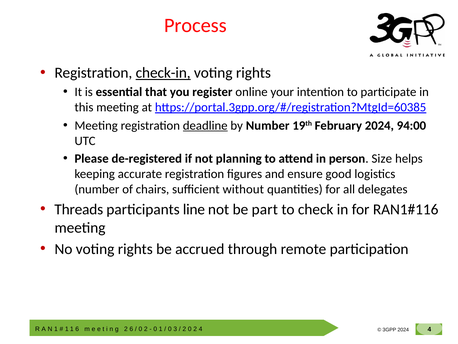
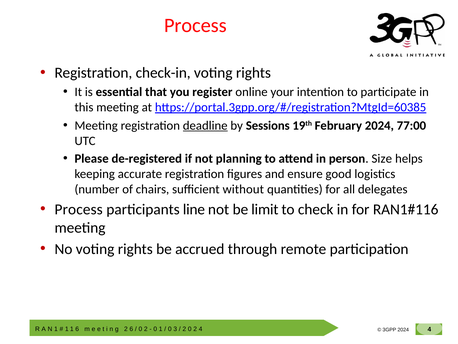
check-in underline: present -> none (163, 73)
by Number: Number -> Sessions (268, 125)
94:00: 94:00 -> 77:00 (411, 125)
Threads: Threads -> Process (79, 209)
part: part -> limit (265, 209)
